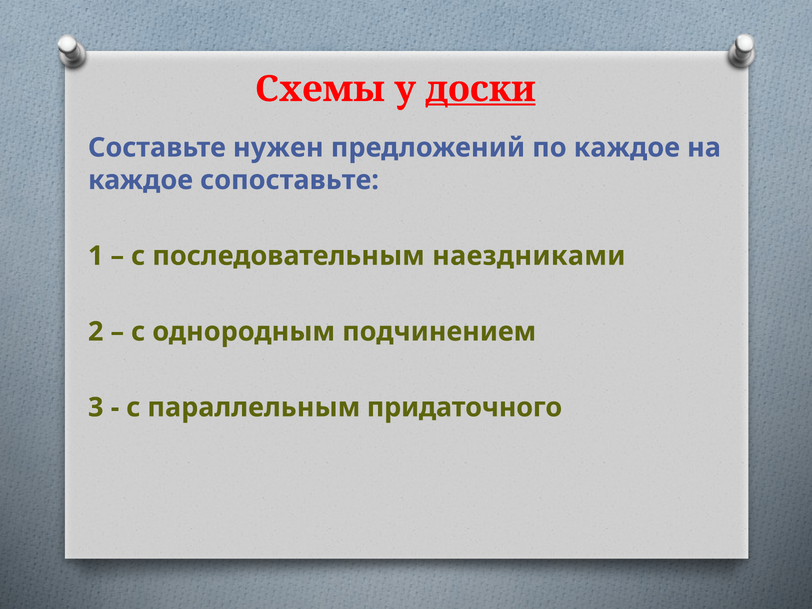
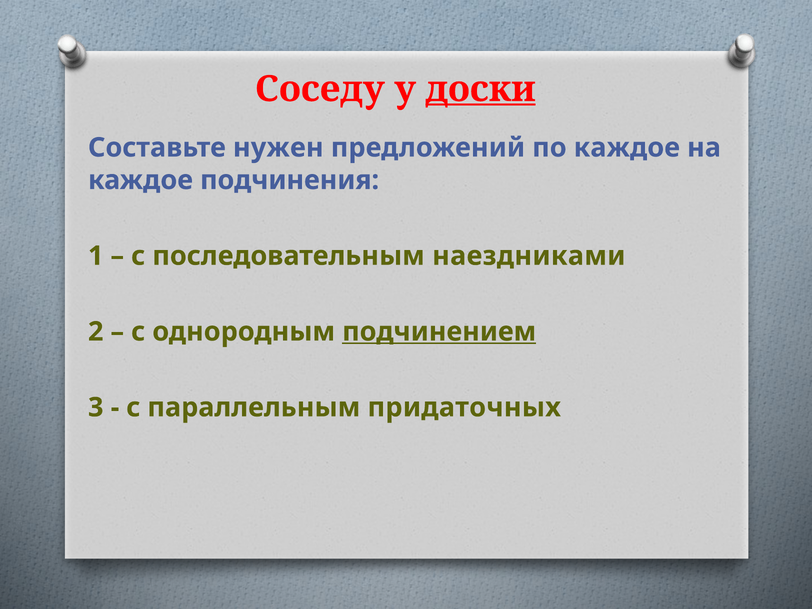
Схемы: Схемы -> Соседу (320, 89)
сопоставьте: сопоставьте -> подчинения (290, 180)
подчинением underline: none -> present (439, 332)
придаточного: придаточного -> придаточных (464, 407)
